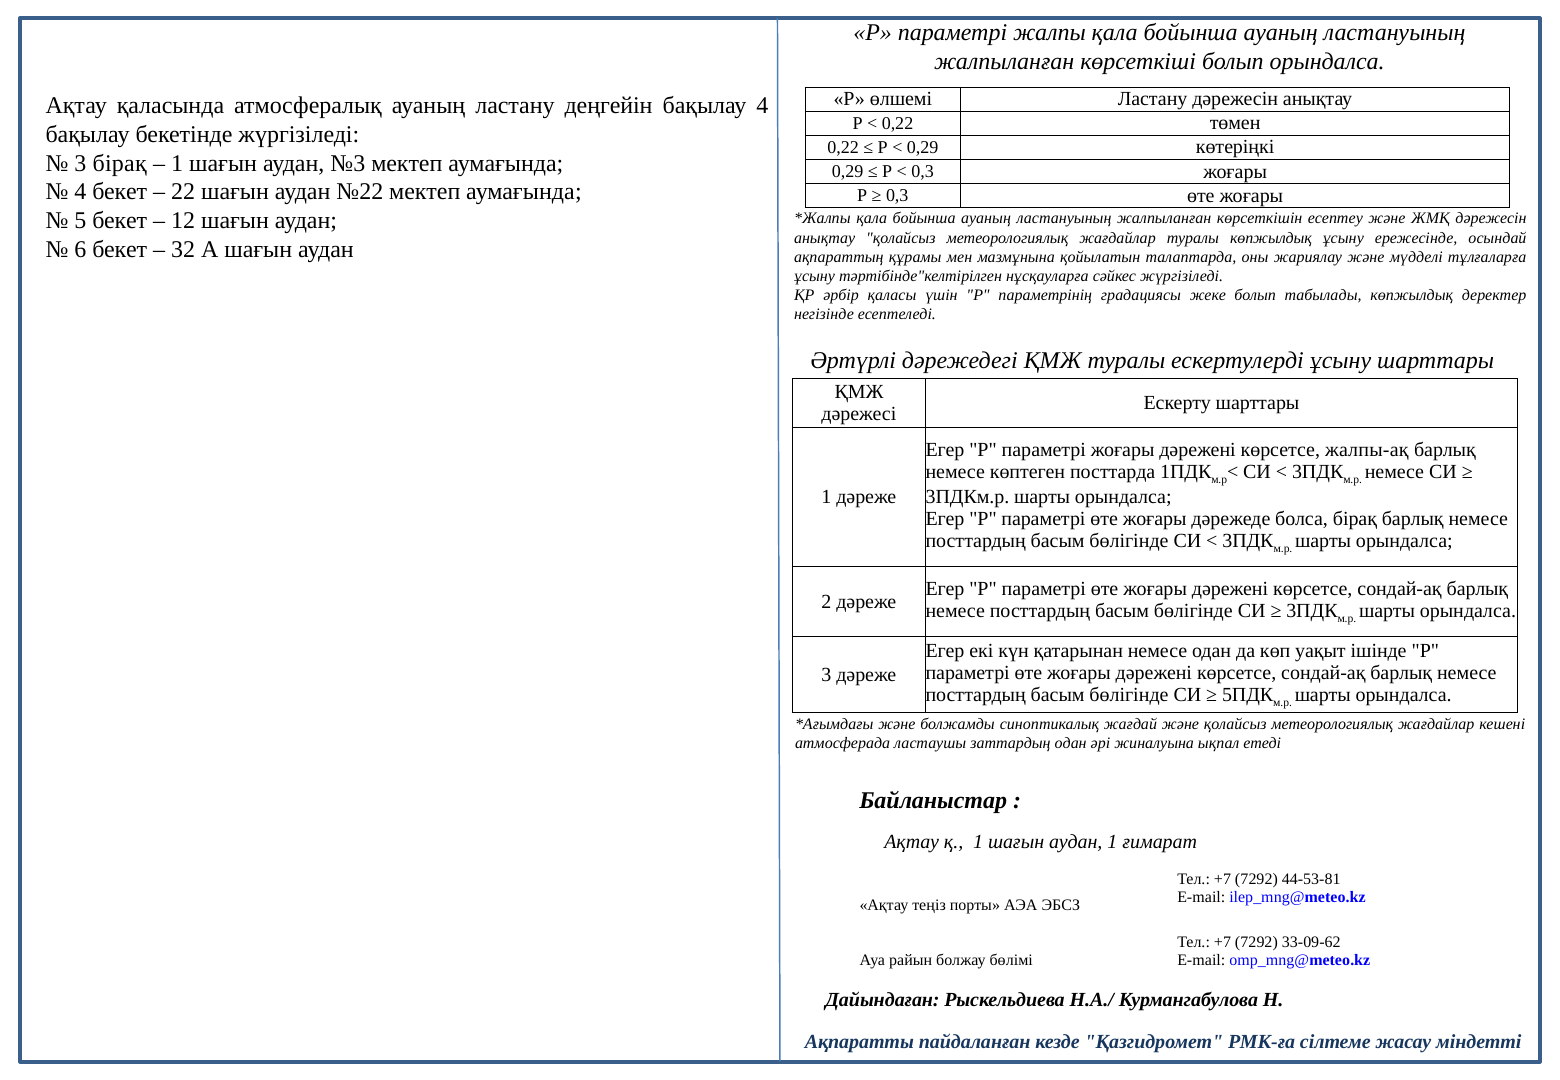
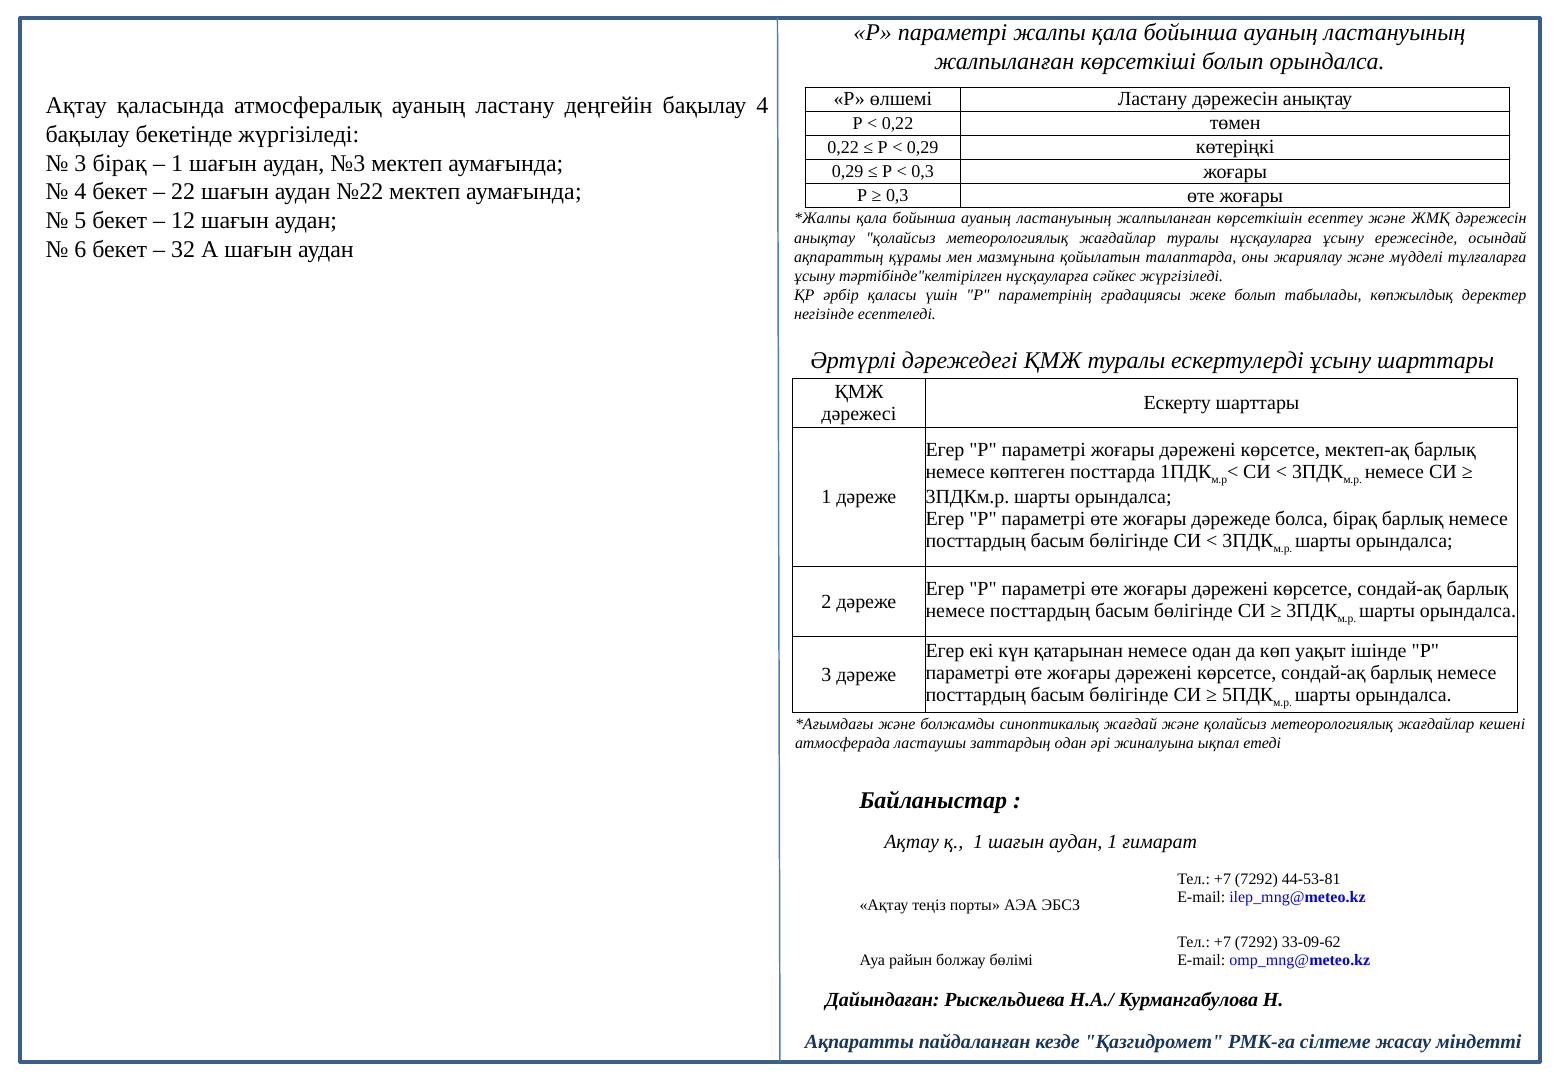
туралы көпжылдық: көпжылдық -> нұсқауларға (1271, 238)
жалпы-ақ: жалпы-ақ -> мектеп-ақ (1367, 450)
